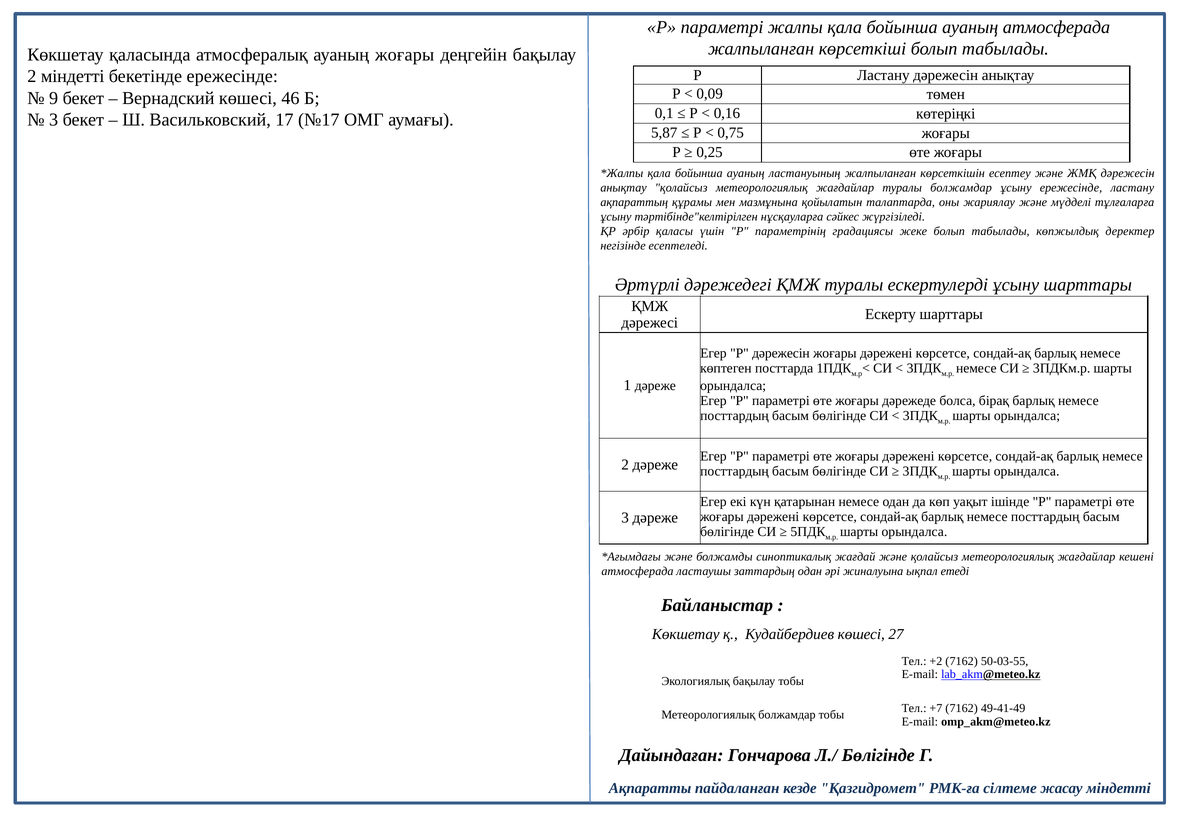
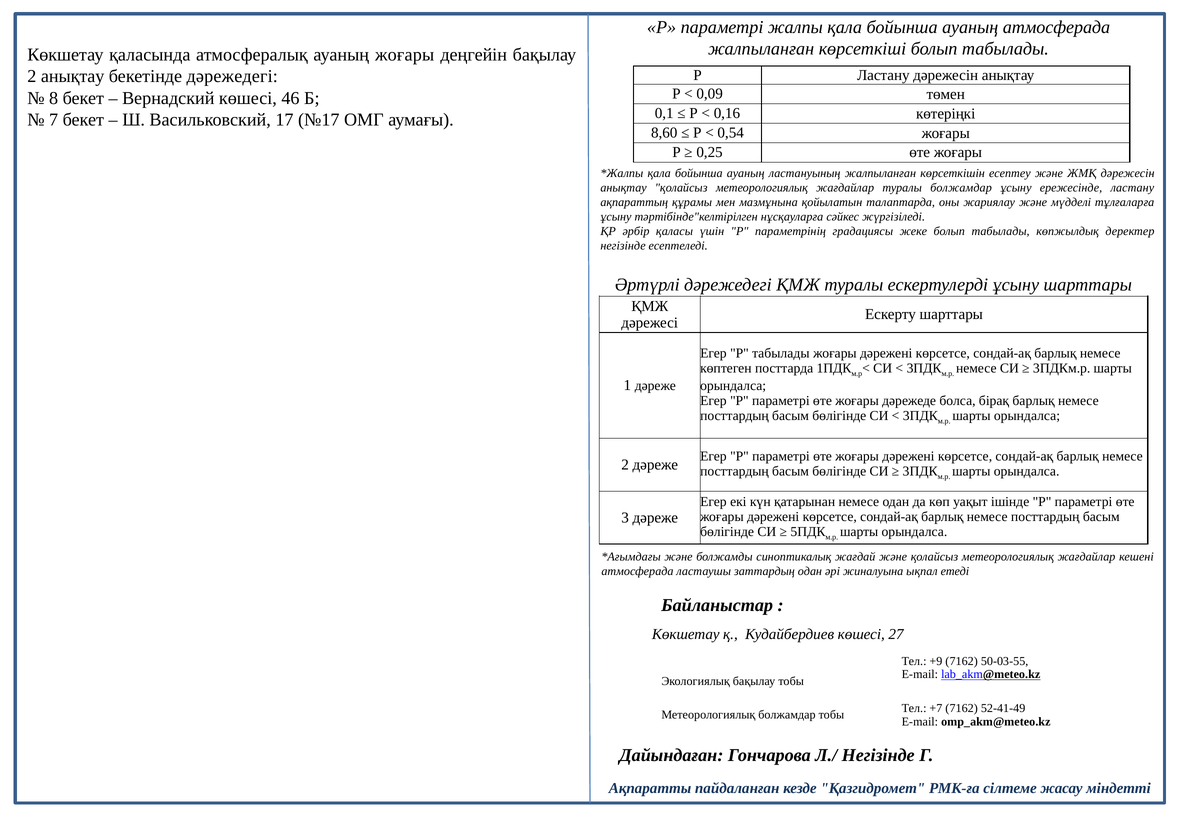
2 міндетті: міндетті -> анықтау (73, 76)
бекетінде ережесінде: ережесінде -> дәрежедегі (232, 76)
9: 9 -> 8 (54, 98)
3: 3 -> 7 (54, 120)
5,87: 5,87 -> 8,60 (664, 133)
0,75: 0,75 -> 0,54 (731, 133)
Р дәрежесін: дәрежесін -> табылады (781, 353)
+2: +2 -> +9 (936, 661)
49-41-49: 49-41-49 -> 52-41-49 (1003, 708)
Л./ Бөлігінде: Бөлігінде -> Негізінде (878, 755)
